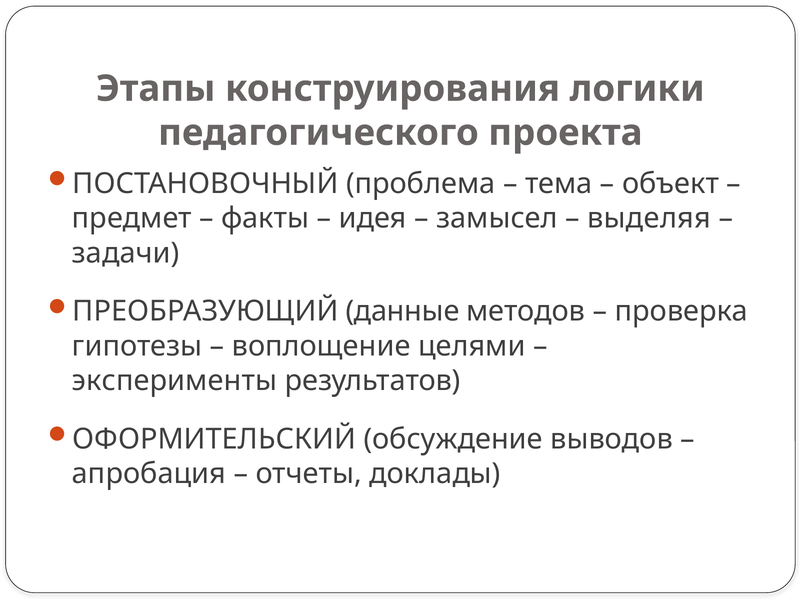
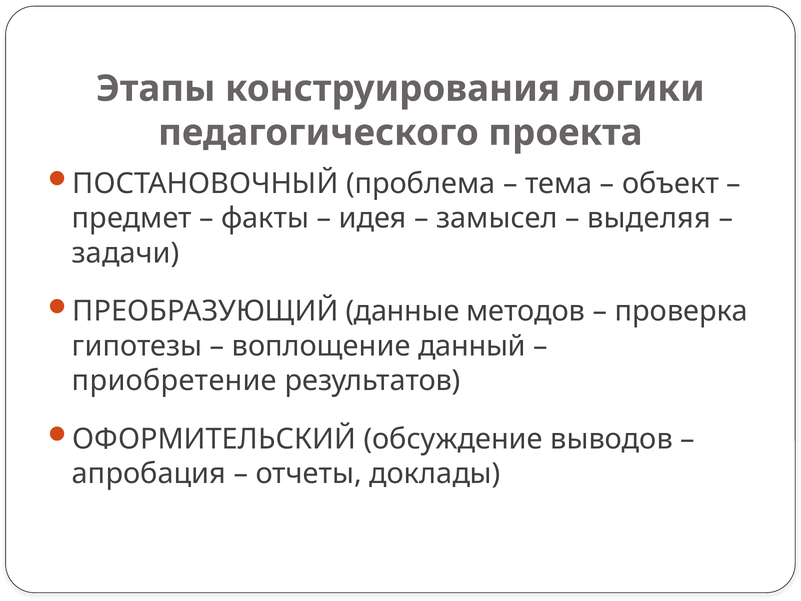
целями: целями -> данный (472, 346)
эксперименты: эксперименты -> приобретение (174, 381)
